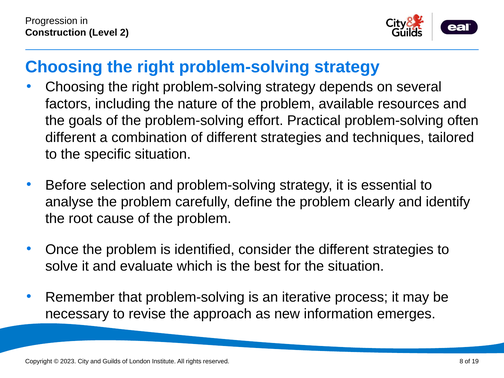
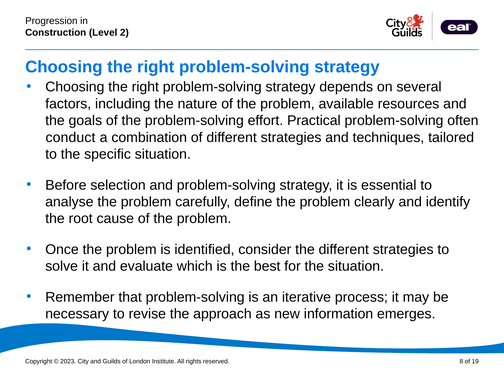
different: different -> conduct (70, 137)
